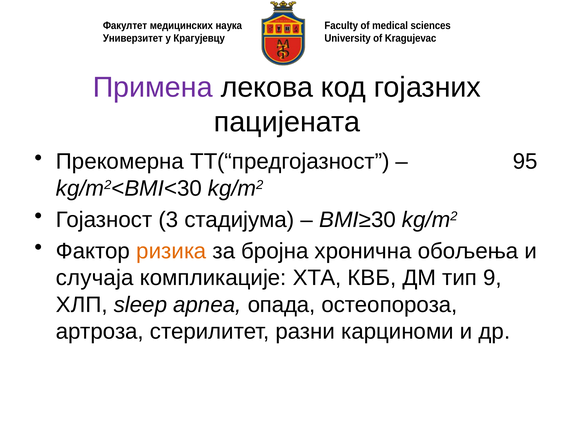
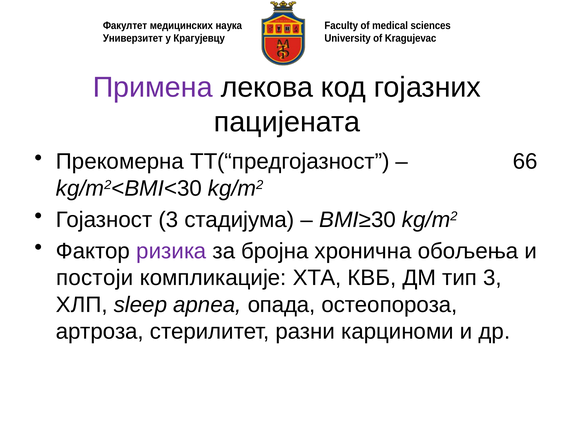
95: 95 -> 66 (525, 161)
ризика colour: orange -> purple (171, 251)
случаја: случаја -> постоји (95, 278)
тип 9: 9 -> 3 (492, 278)
